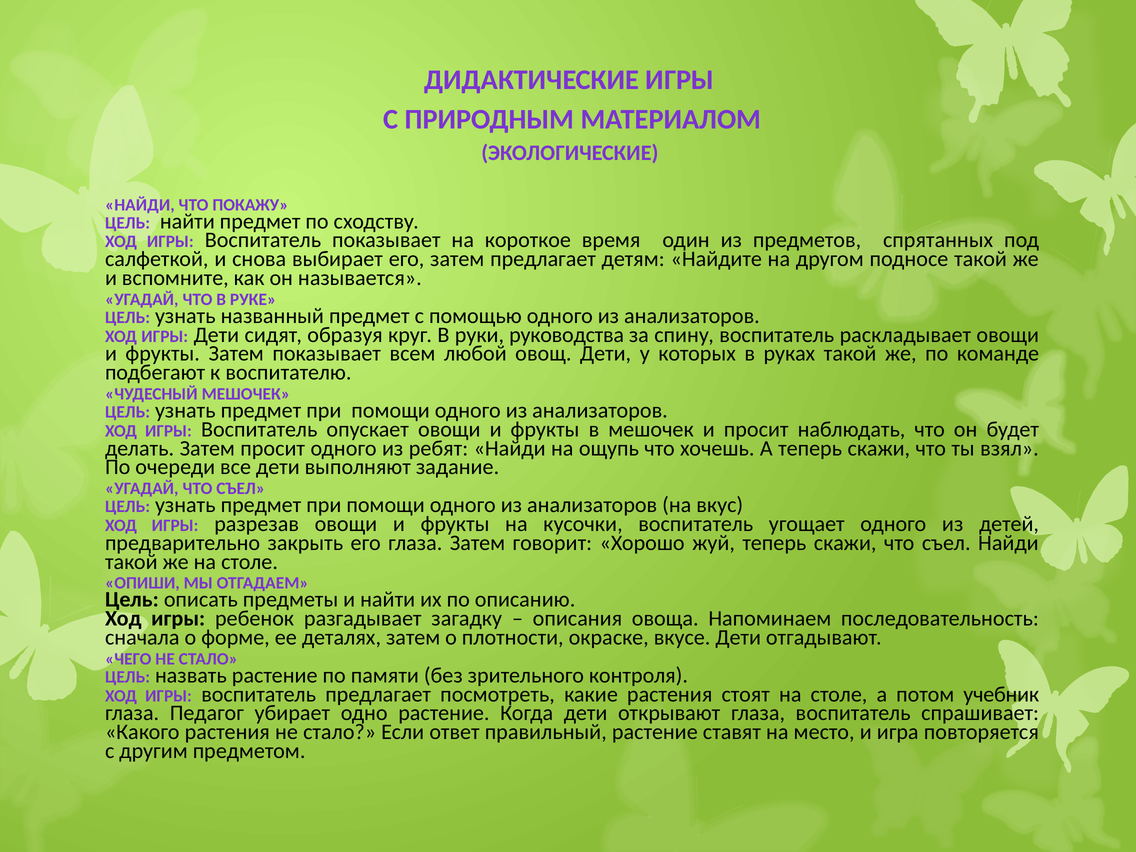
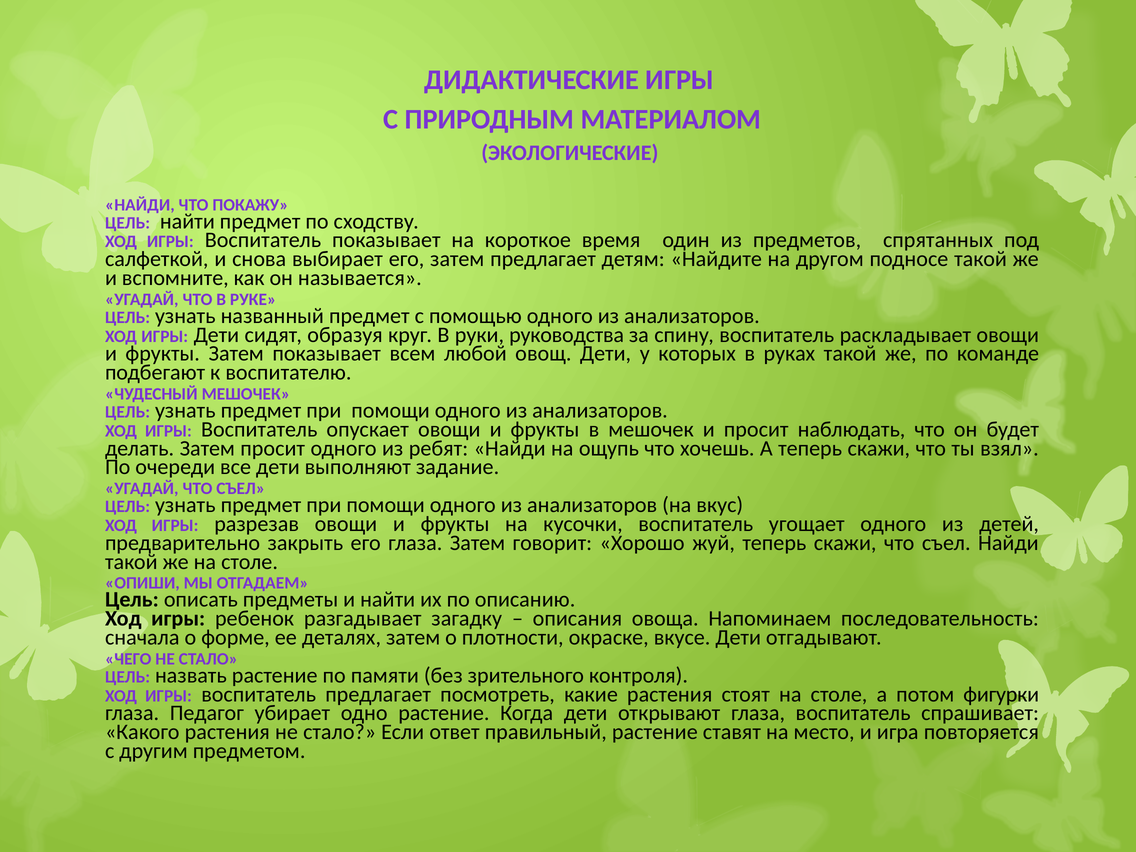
учебник: учебник -> фигурки (1001, 694)
